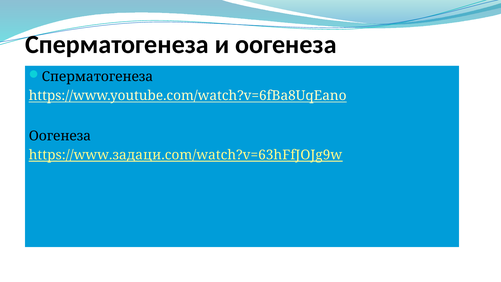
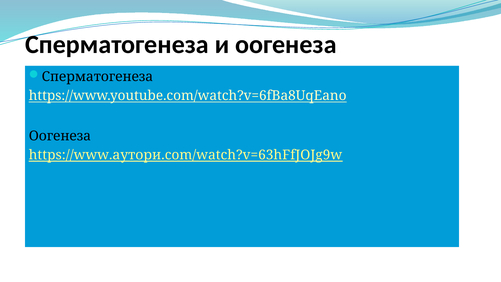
https://www.задаци.com/watch?v=63hFfJOJg9w: https://www.задаци.com/watch?v=63hFfJOJg9w -> https://www.аутори.com/watch?v=63hFfJOJg9w (185, 155)
